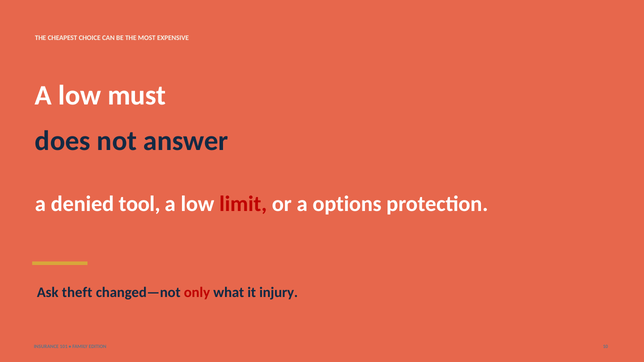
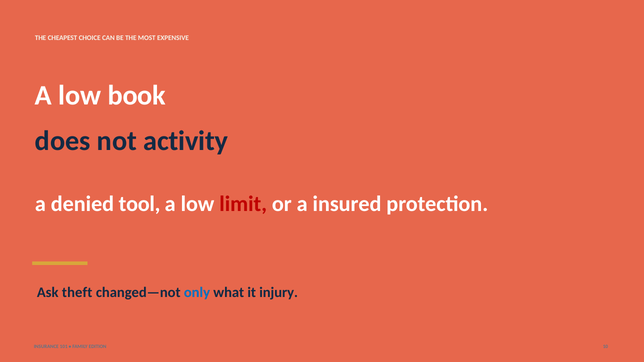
must: must -> book (137, 96)
answer: answer -> activity (186, 141)
options: options -> insured (347, 204)
only colour: red -> blue (197, 293)
